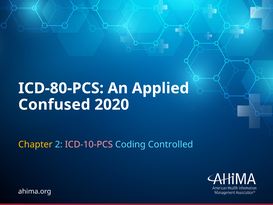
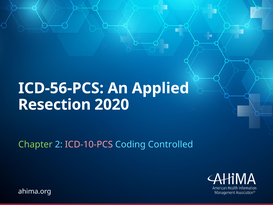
ICD-80-PCS: ICD-80-PCS -> ICD-56-PCS (61, 88)
Confused: Confused -> Resection (54, 105)
Chapter colour: yellow -> light green (35, 144)
